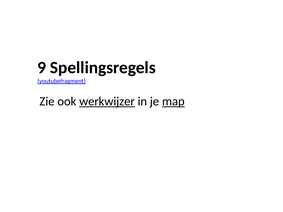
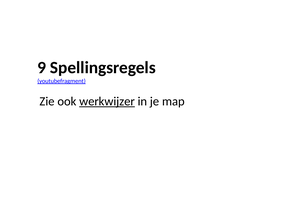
map underline: present -> none (173, 102)
